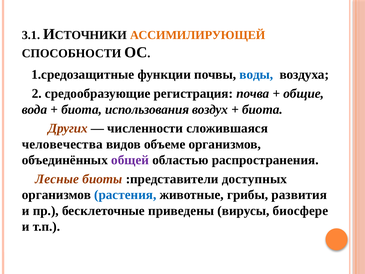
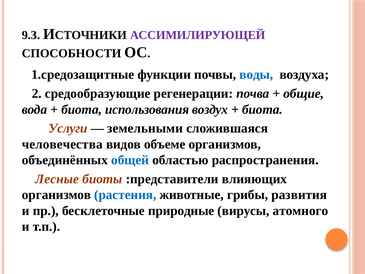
3.1: 3.1 -> 9.3 (31, 35)
АССИМИЛИРУЮЩЕЙ colour: orange -> purple (198, 35)
регистрация: регистрация -> регенерации (193, 93)
Других: Других -> Услуги (68, 128)
численности: численности -> земельными (145, 128)
общей colour: purple -> blue (130, 160)
доступных: доступных -> влияющих (254, 179)
приведены: приведены -> природные (181, 210)
биосфере: биосфере -> атомного (301, 210)
